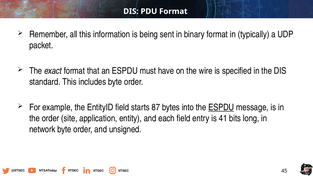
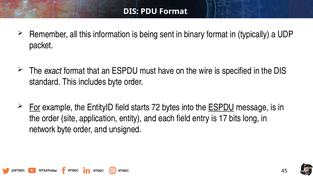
For underline: none -> present (35, 107)
87: 87 -> 72 (156, 107)
41: 41 -> 17 (223, 118)
